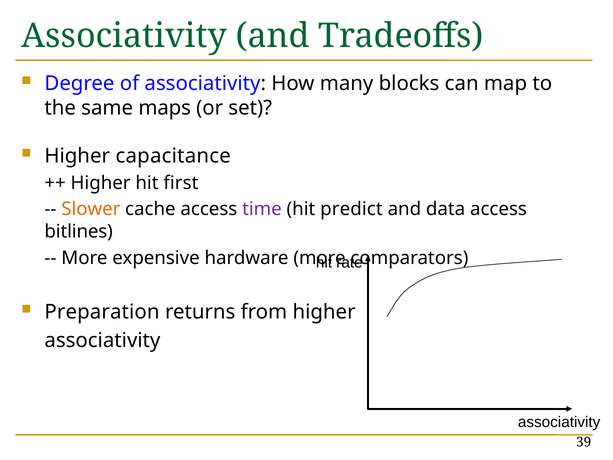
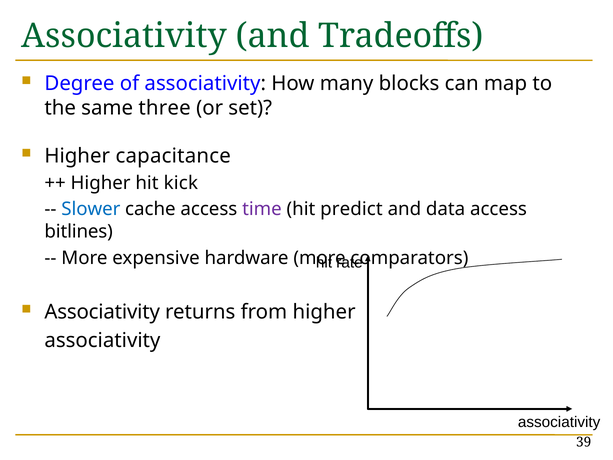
maps: maps -> three (165, 108)
first: first -> kick (181, 183)
Slower colour: orange -> blue (91, 209)
Preparation: Preparation -> Associativity (102, 312)
